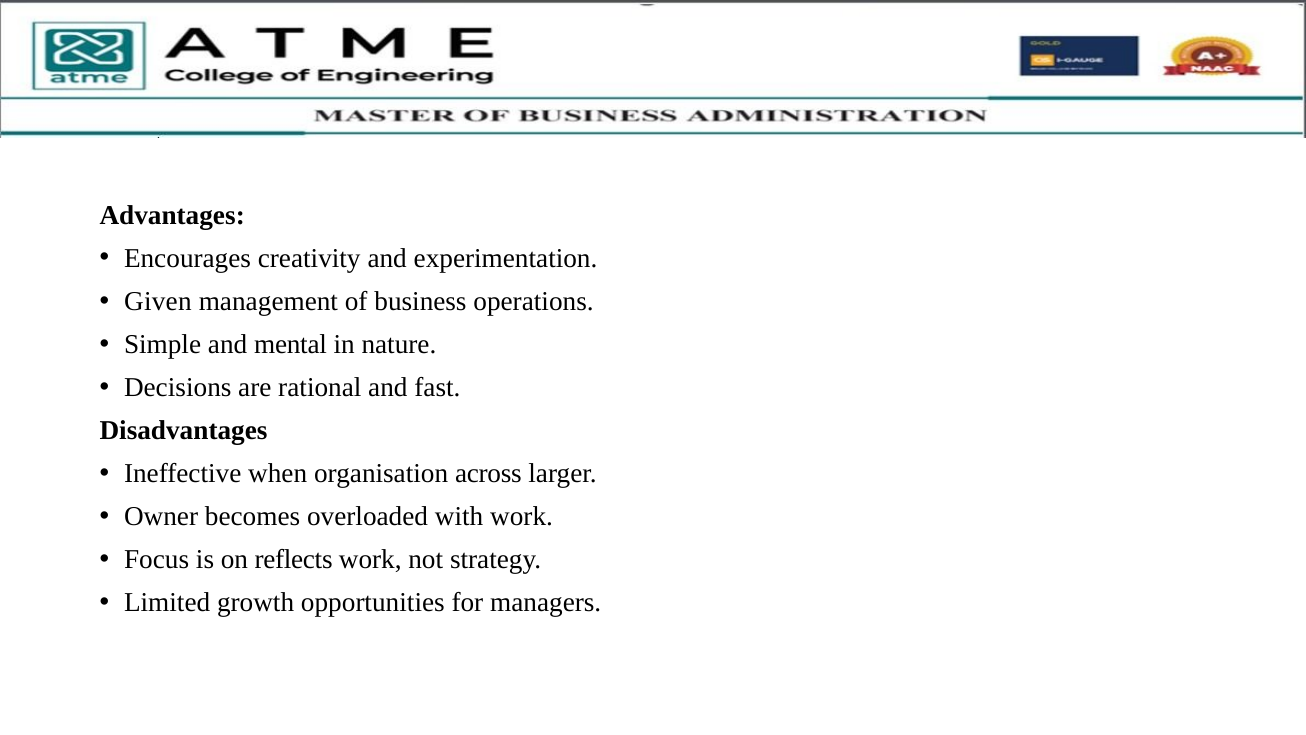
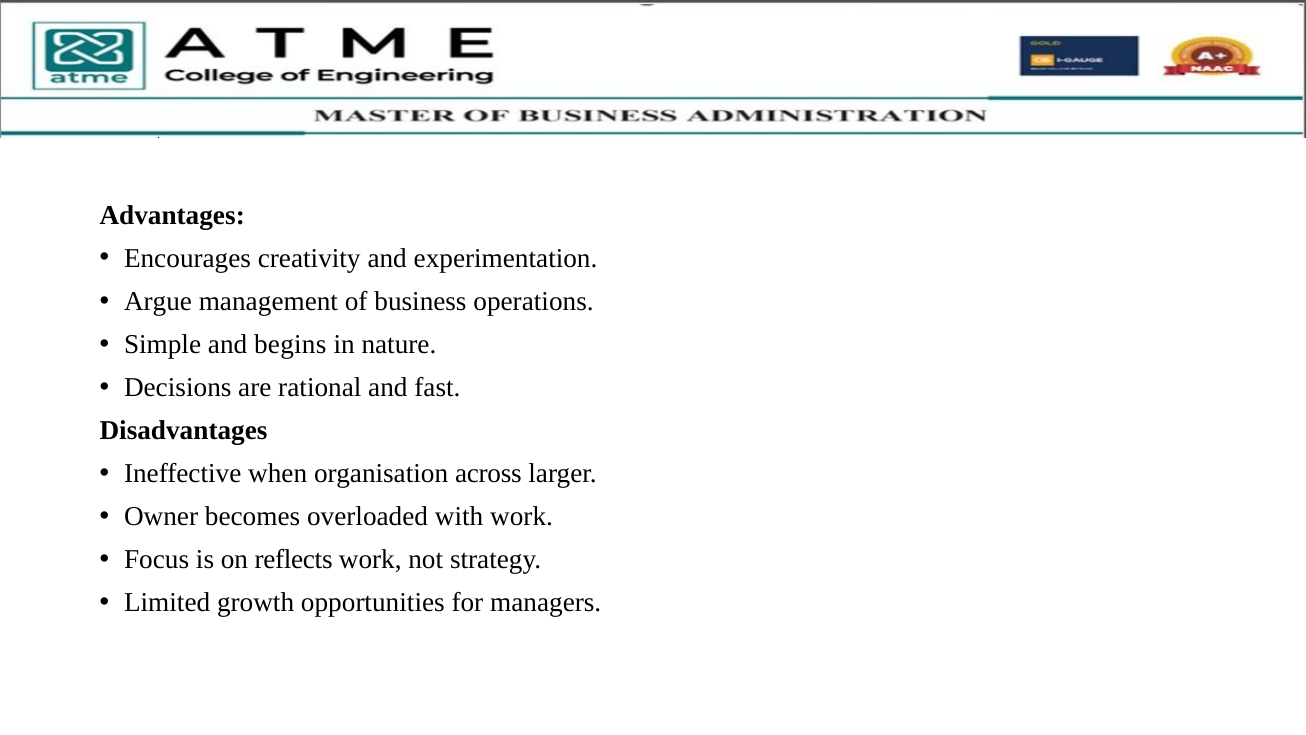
Given: Given -> Argue (158, 301)
mental: mental -> begins (290, 344)
